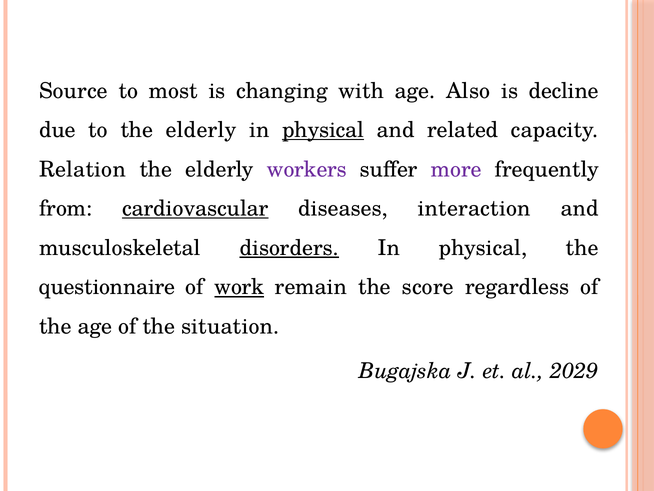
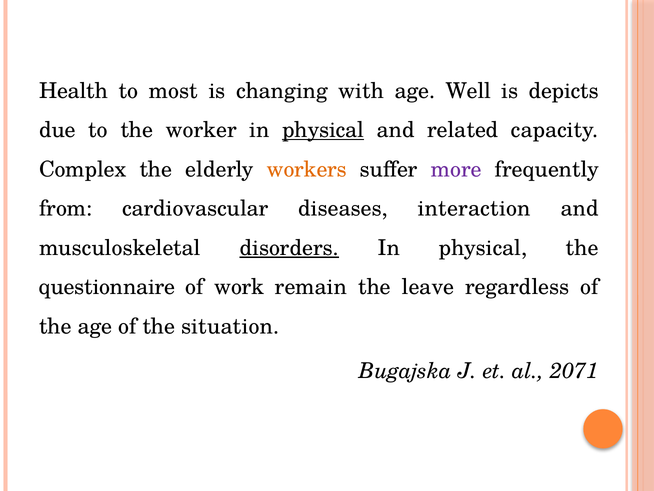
Source: Source -> Health (74, 91)
Also: Also -> Well (468, 91)
decline: decline -> depicts (564, 91)
to the elderly: elderly -> worker (201, 130)
Relation: Relation -> Complex (83, 169)
workers colour: purple -> orange (307, 169)
cardiovascular underline: present -> none (195, 208)
work underline: present -> none (239, 287)
score: score -> leave (428, 287)
2029: 2029 -> 2071 (574, 371)
